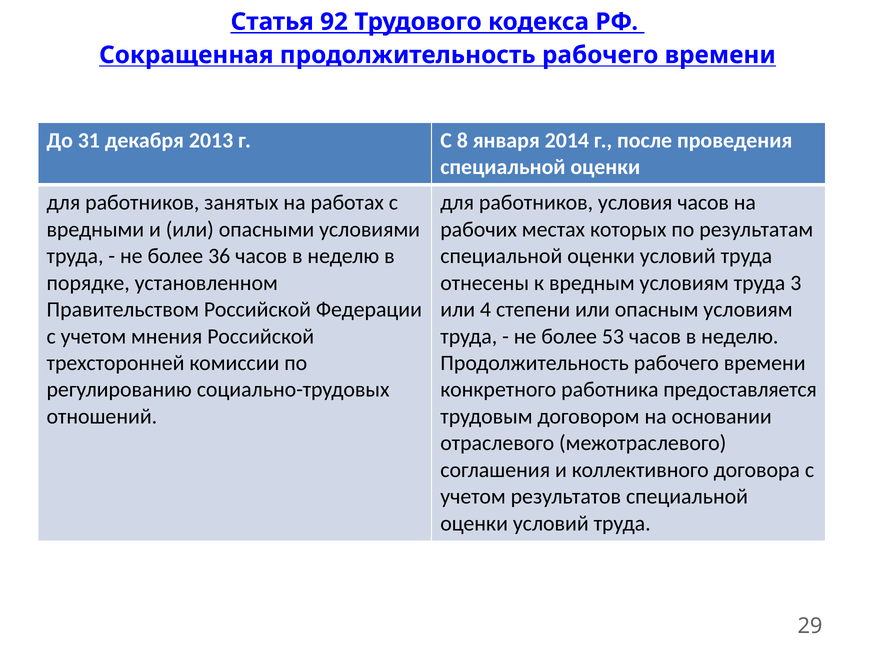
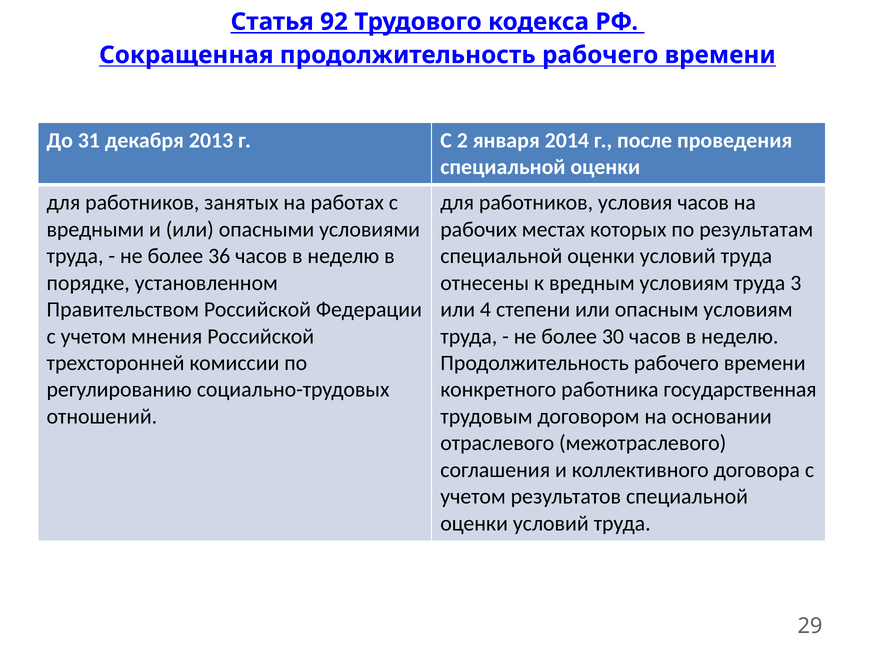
8: 8 -> 2 (462, 140)
53: 53 -> 30 (613, 336)
предоставляется: предоставляется -> государственная (740, 389)
